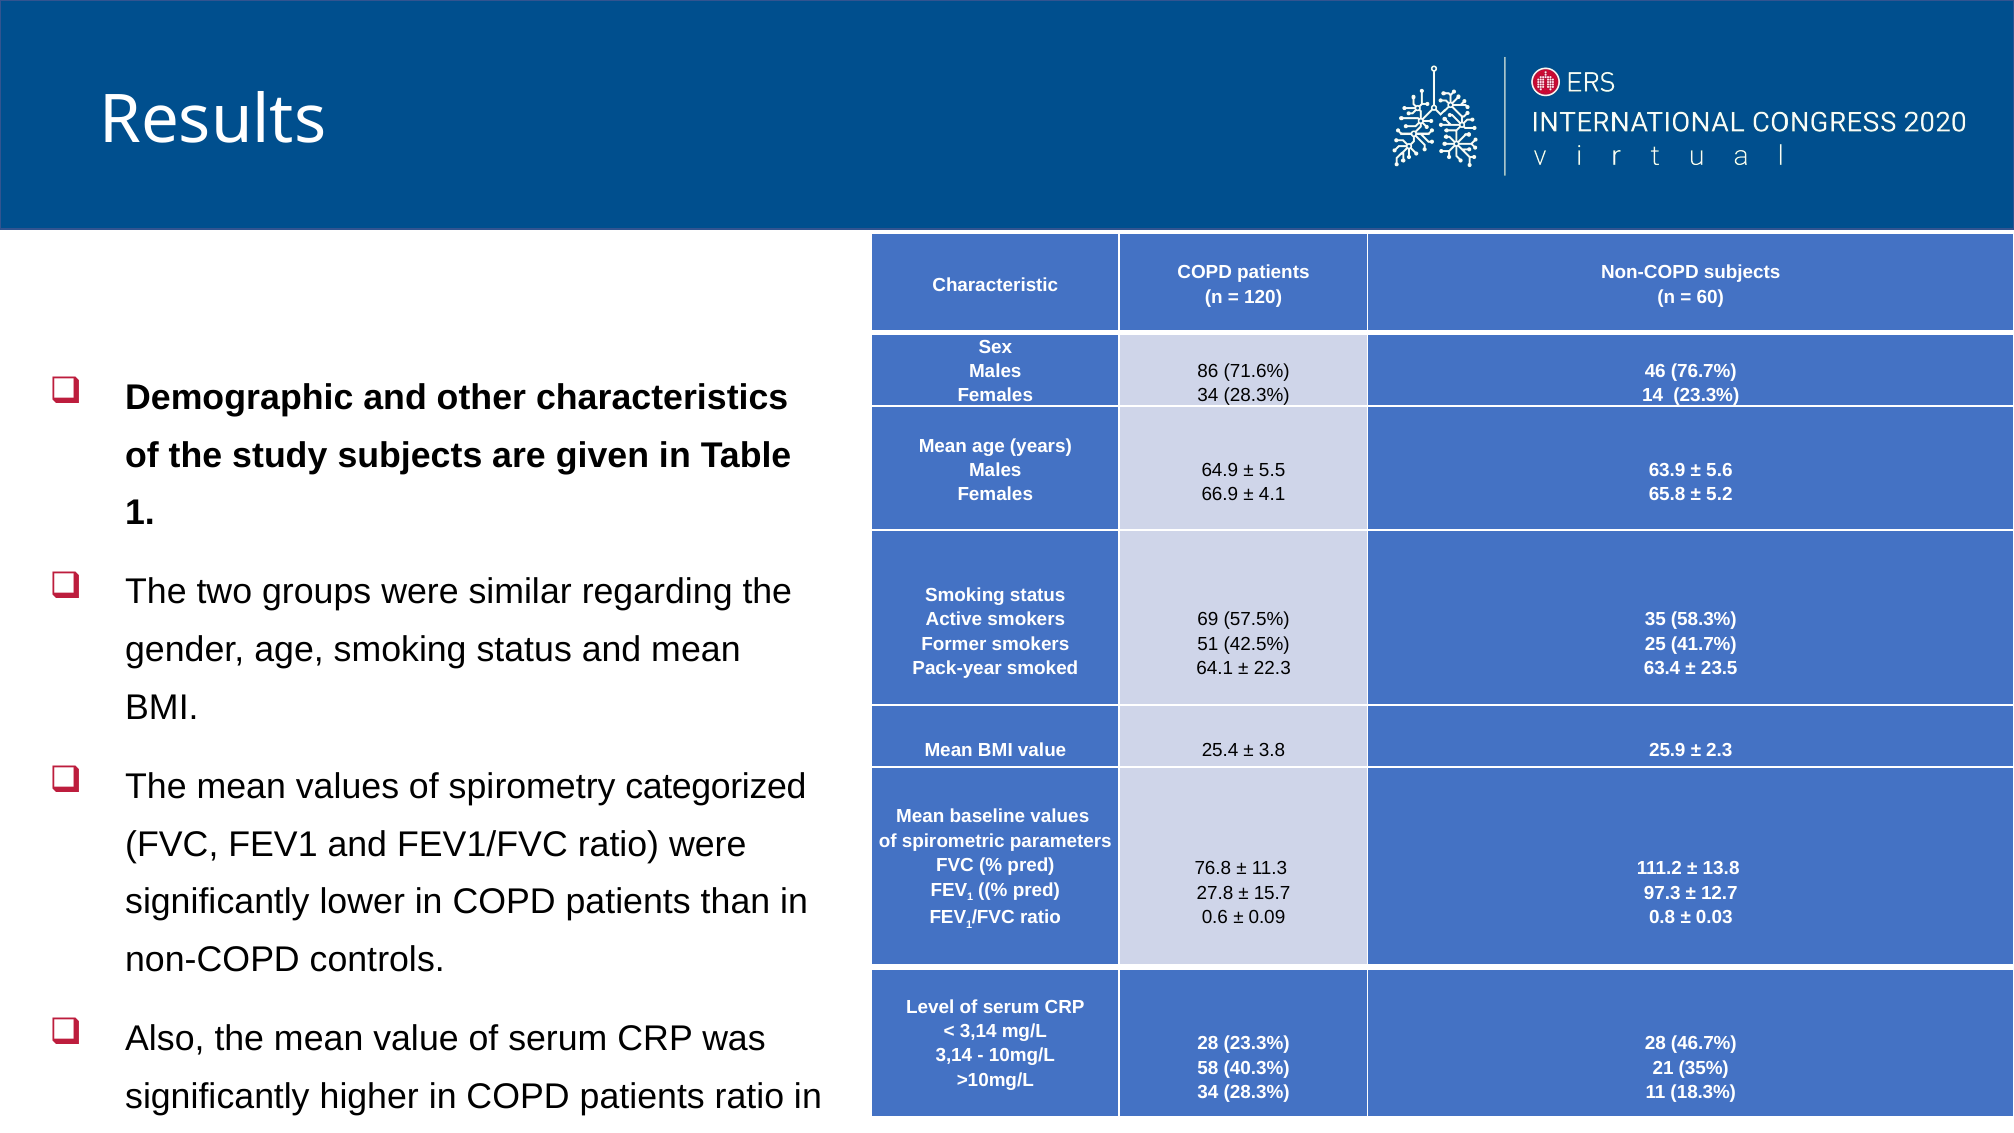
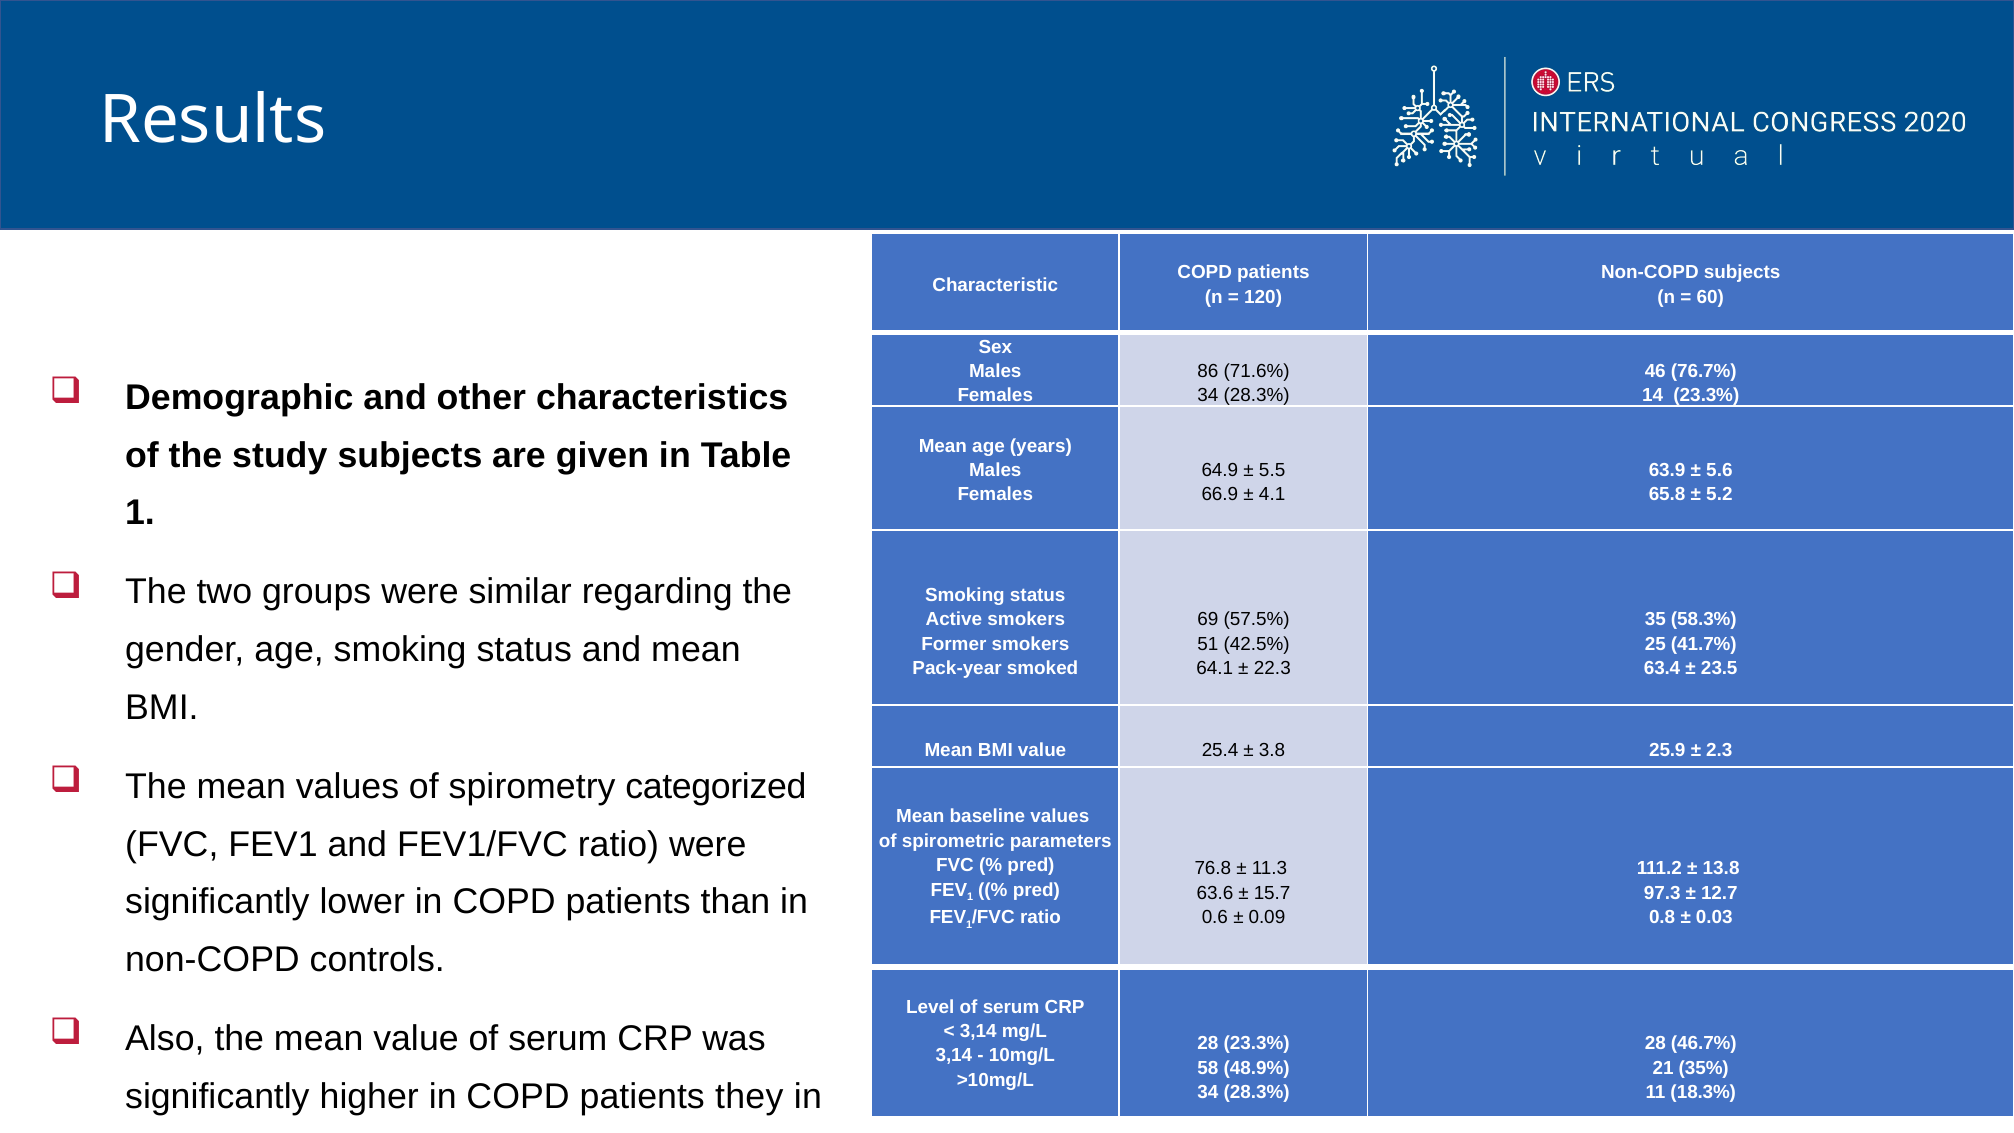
27.8: 27.8 -> 63.6 (1215, 893)
40.3%: 40.3% -> 48.9% (1257, 1068)
patients ratio: ratio -> they (749, 1096)
